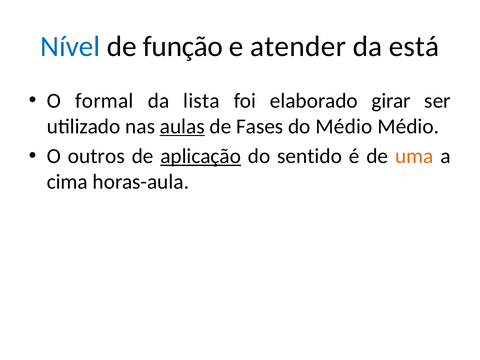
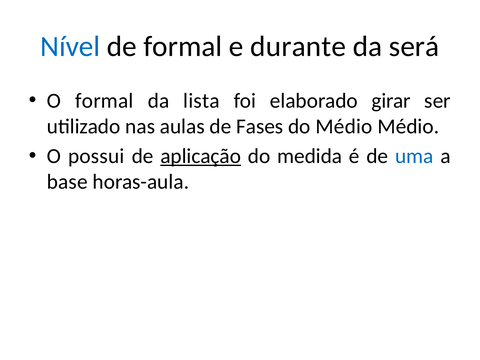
de função: função -> formal (183, 46)
atender: atender -> durante (298, 46)
está: está -> será (414, 46)
aulas underline: present -> none (182, 126)
outros: outros -> possui (96, 156)
sentido: sentido -> medida (310, 156)
uma colour: orange -> blue (414, 156)
cima: cima -> base (67, 182)
